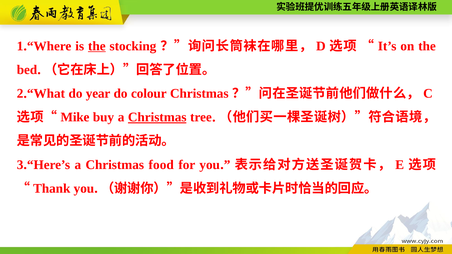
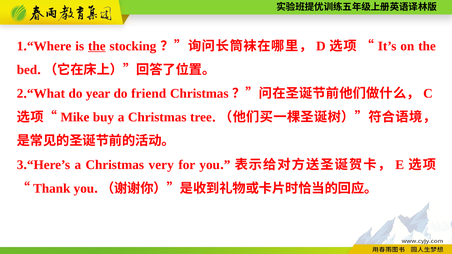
colour: colour -> friend (149, 94)
Christmas underline: present -> none (157, 117)
food: food -> very (161, 165)
